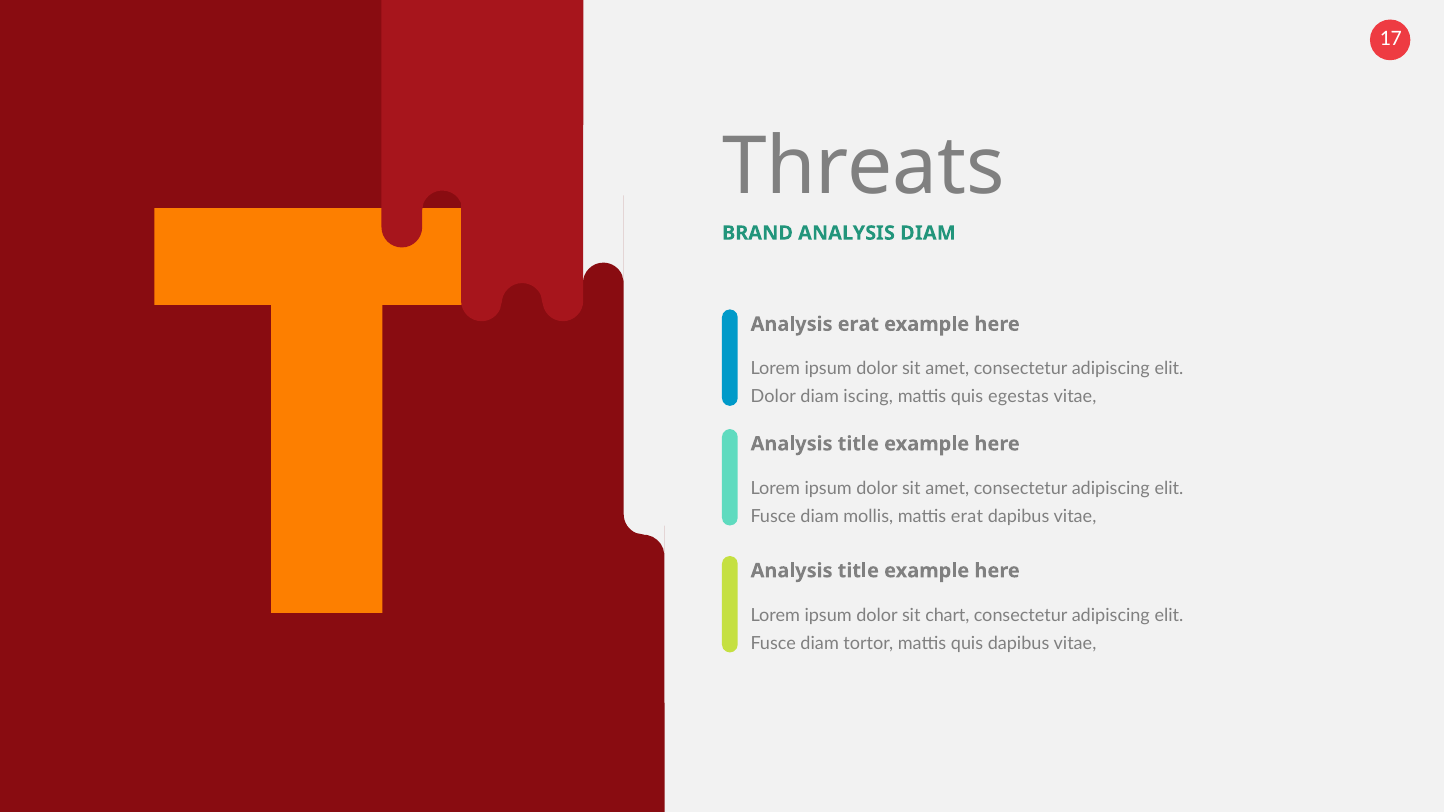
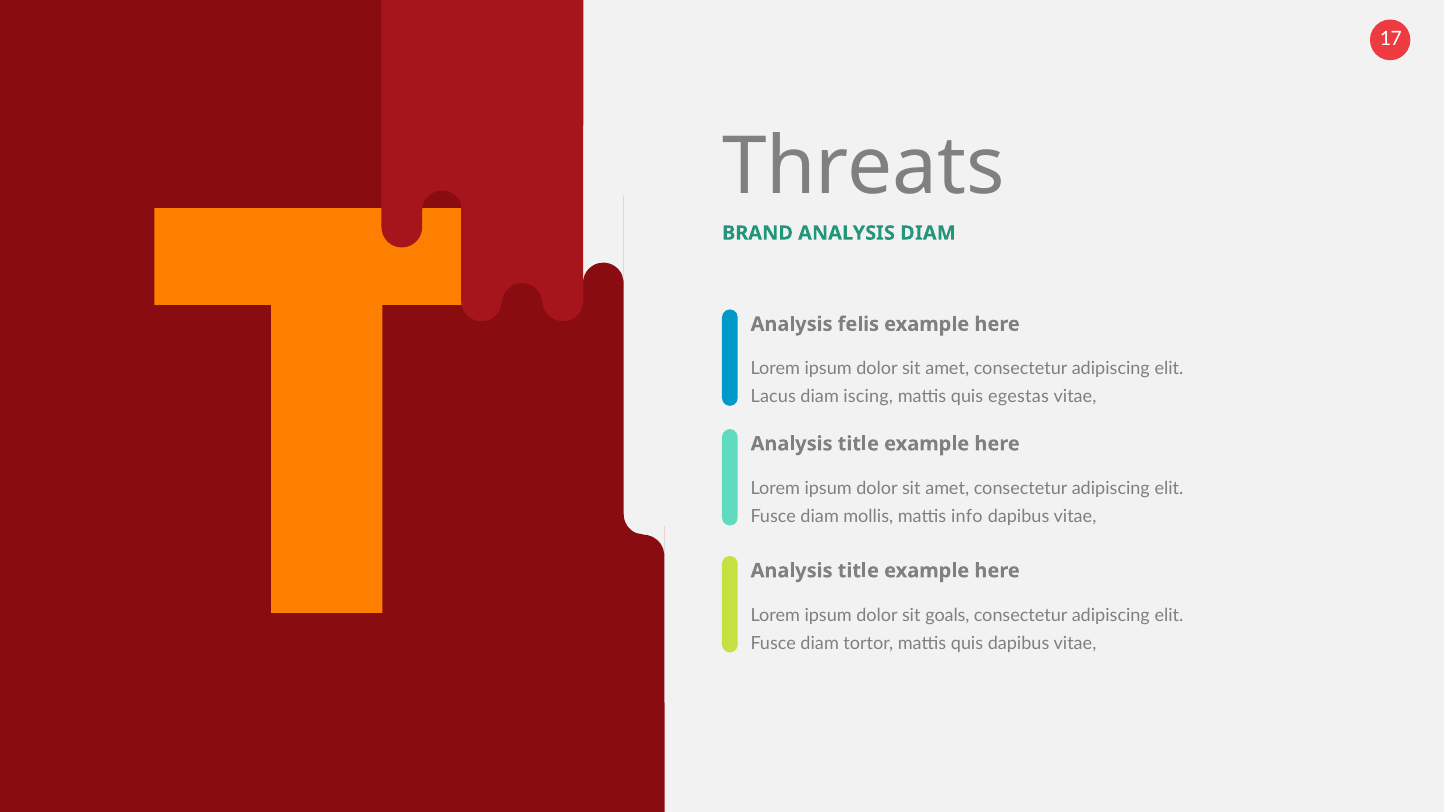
Analysis erat: erat -> felis (858, 324)
Dolor: Dolor -> Lacus (773, 397)
mattis erat: erat -> info (967, 516)
chart: chart -> goals (947, 615)
